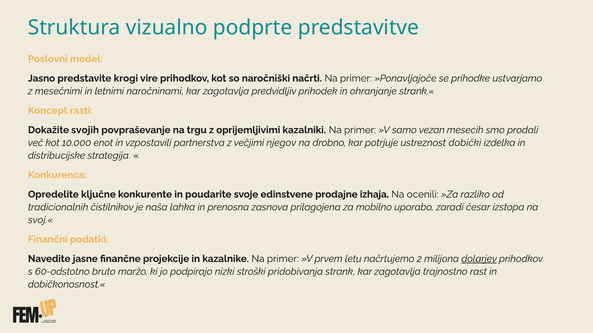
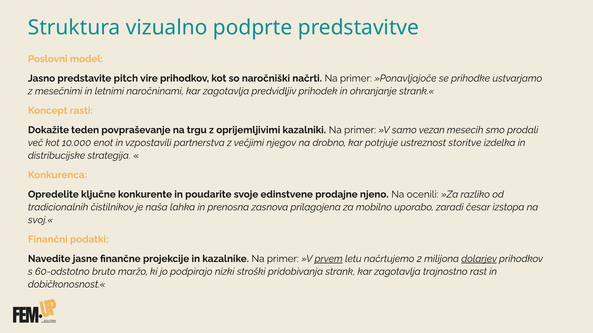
krogi: krogi -> pitch (126, 78)
svojih: svojih -> teden (85, 130)
dobički: dobički -> storitve (465, 143)
izhaja: izhaja -> njeno (374, 195)
prvem underline: none -> present (329, 259)
